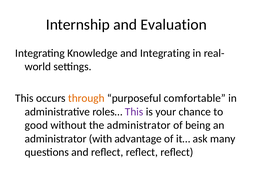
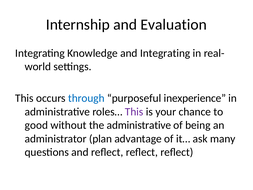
through colour: orange -> blue (86, 98)
comfortable: comfortable -> inexperience (195, 98)
the administrator: administrator -> administrative (139, 125)
with: with -> plan (101, 139)
